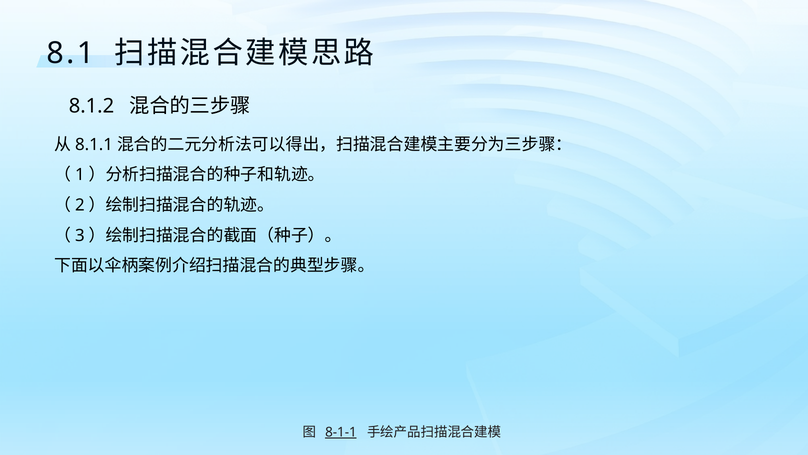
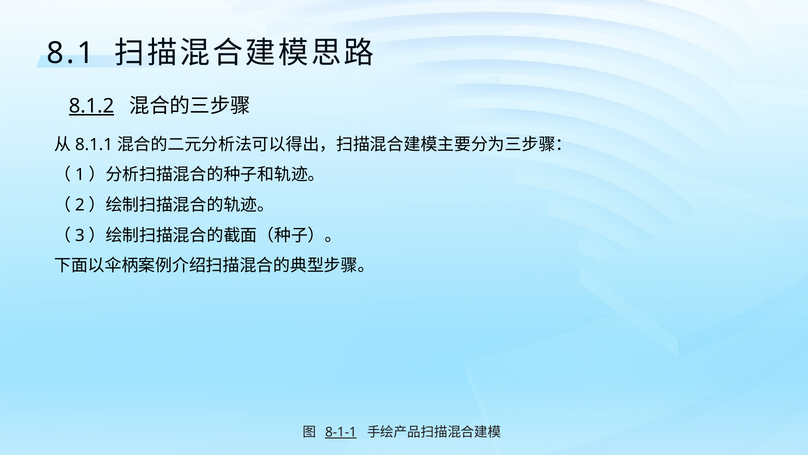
8.1.2 underline: none -> present (91, 106)
